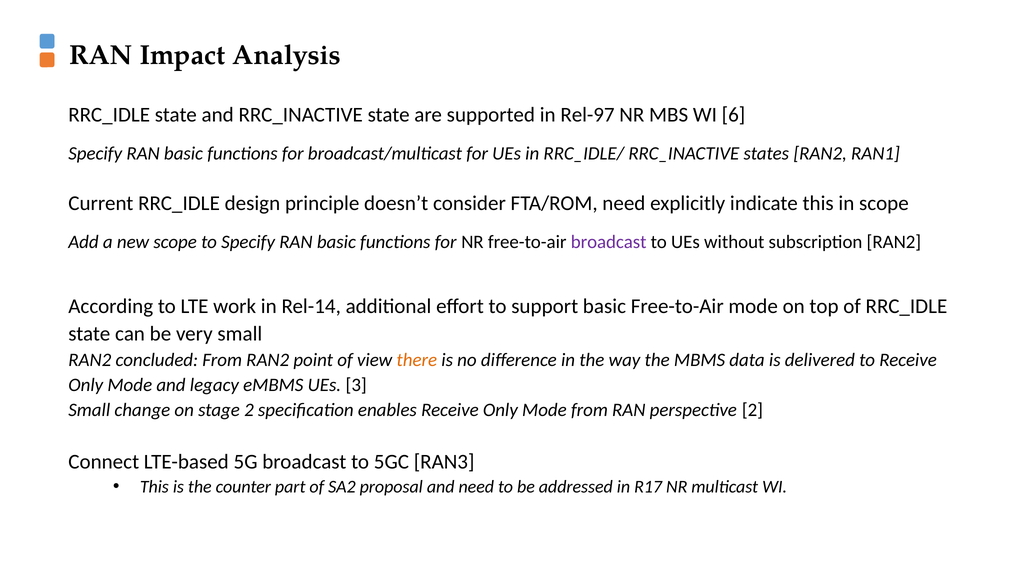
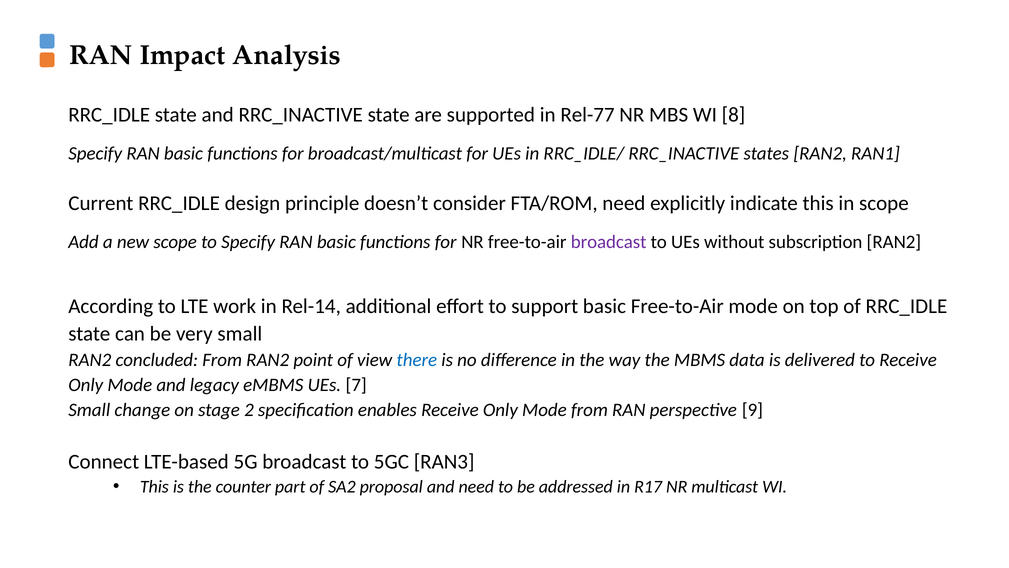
Rel-97: Rel-97 -> Rel-77 (588, 115)
6: 6 -> 8 (734, 115)
there colour: orange -> blue (417, 360)
3: 3 -> 7 (356, 385)
perspective 2: 2 -> 9 (752, 410)
